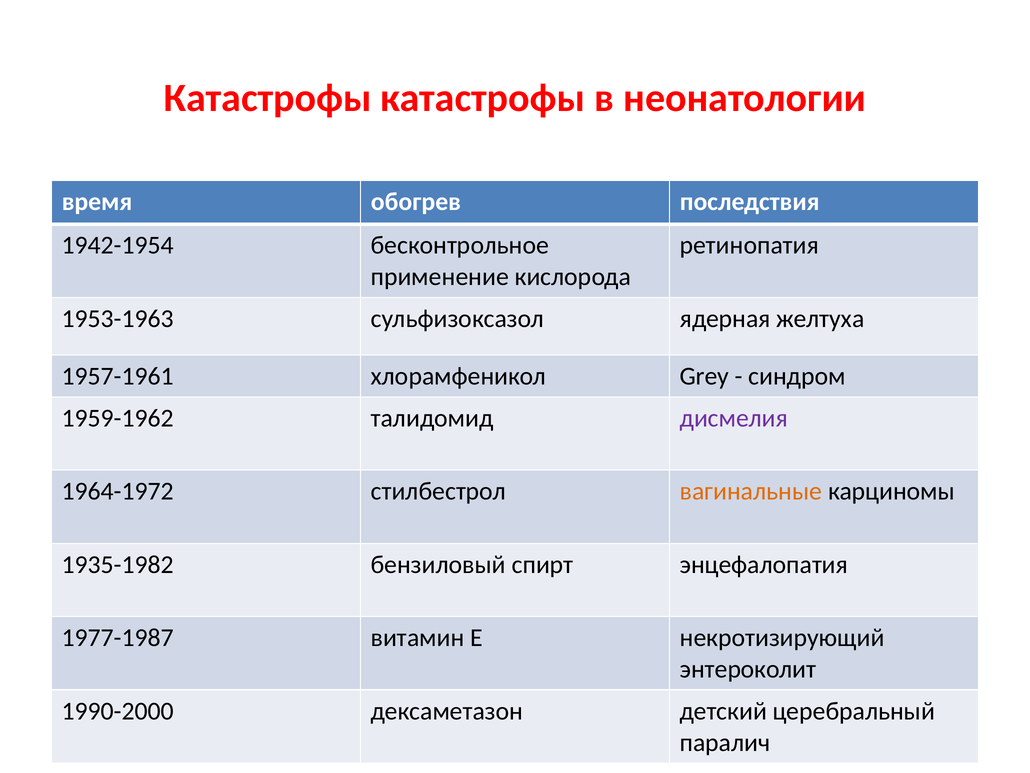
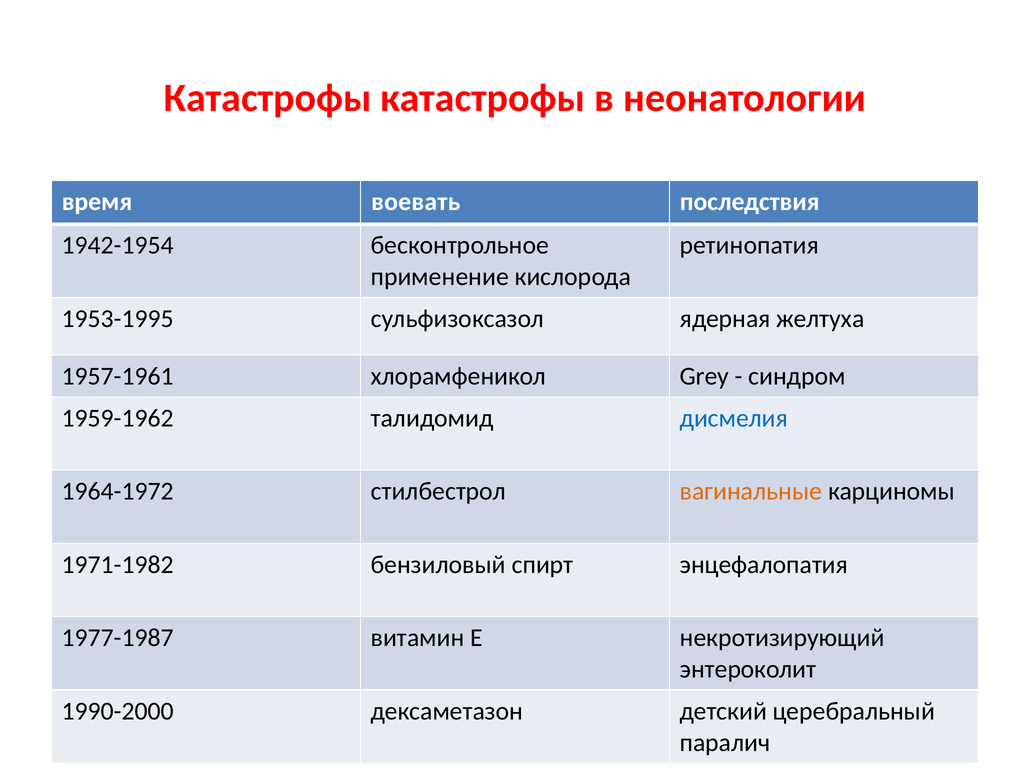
обогрев: обогрев -> воевать (416, 201)
1953-1963: 1953-1963 -> 1953-1995 (118, 318)
дисмелия colour: purple -> blue (734, 418)
1935-1982: 1935-1982 -> 1971-1982 (118, 564)
